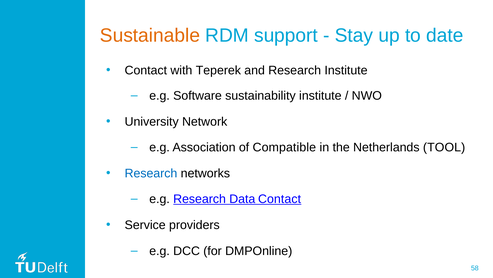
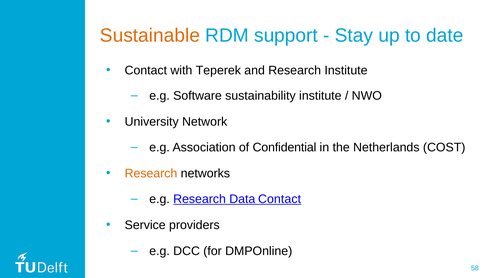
Compatible: Compatible -> Confidential (284, 147)
TOOL: TOOL -> COST (444, 147)
Research colour: blue -> orange (151, 173)
